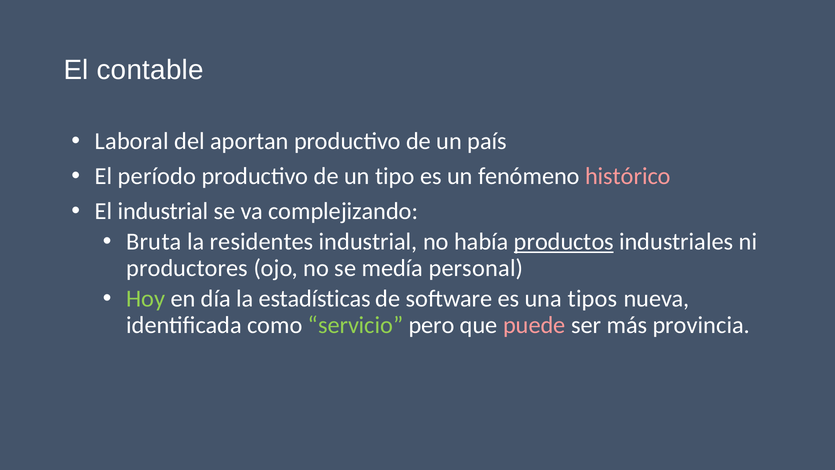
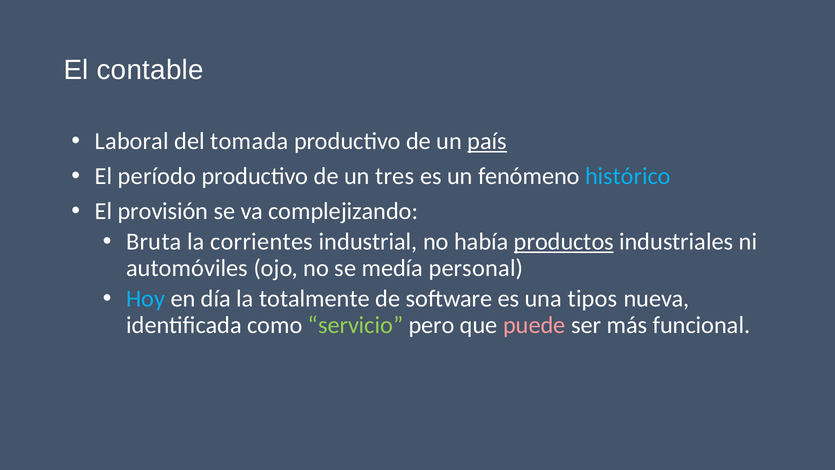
aportan: aportan -> tomada (249, 141)
país underline: none -> present (487, 141)
tipo: tipo -> tres (395, 176)
histórico colour: pink -> light blue (628, 176)
El industrial: industrial -> provisión (163, 211)
residentes: residentes -> corrientes (262, 242)
productores: productores -> automóviles (187, 268)
Hoy colour: light green -> light blue (146, 299)
estadísticas: estadísticas -> totalmente (315, 299)
provincia: provincia -> funcional (701, 325)
